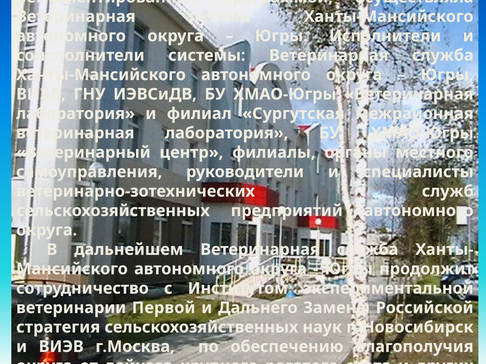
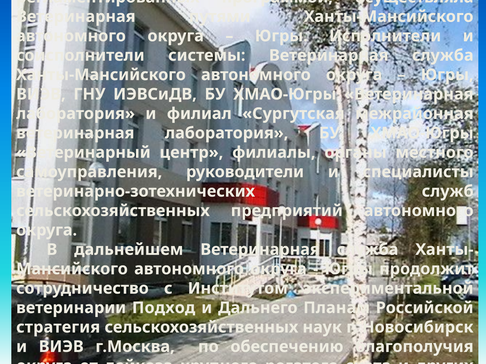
Первой: Первой -> Подход (164, 308)
Замены: Замены -> Планам (337, 308)
